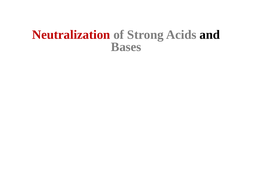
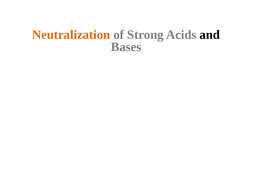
Neutralization colour: red -> orange (71, 35)
